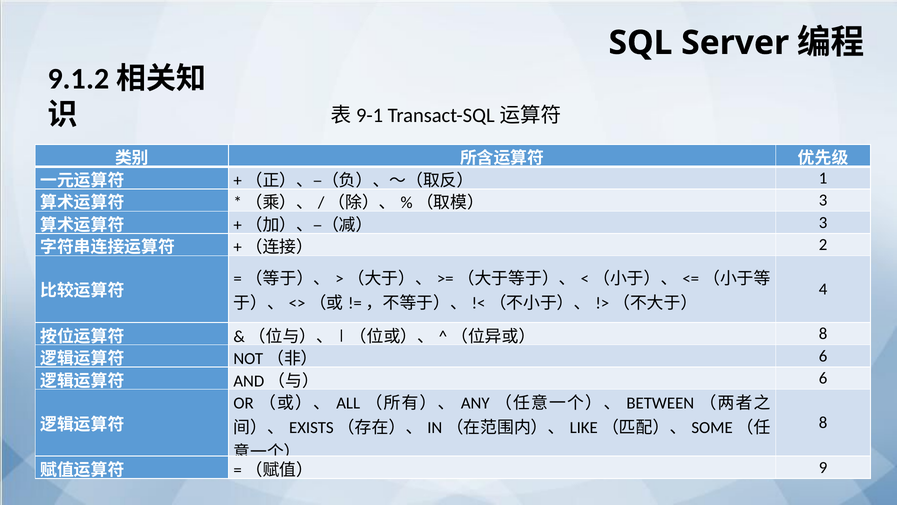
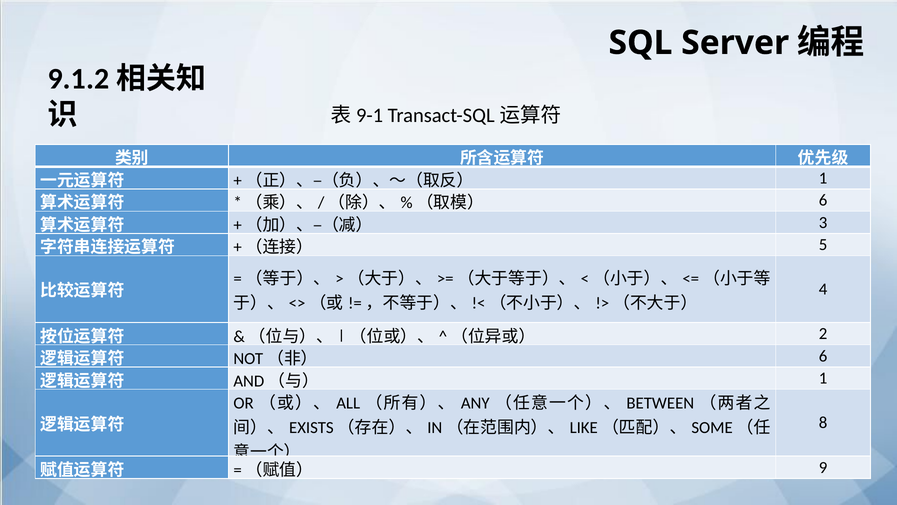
3: 3 -> 6 (823, 200)
2: 2 -> 5 (823, 245)
8: 8 -> 2 (823, 334)
6: 6 -> 1 (823, 378)
